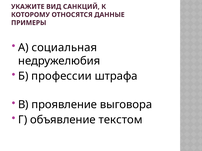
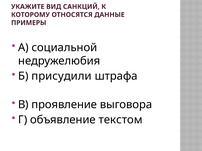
социальная: социальная -> социальной (64, 48)
профессии: профессии -> присудили (62, 76)
